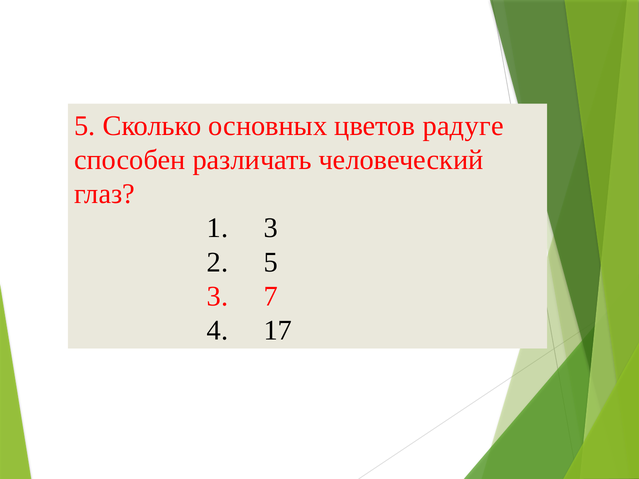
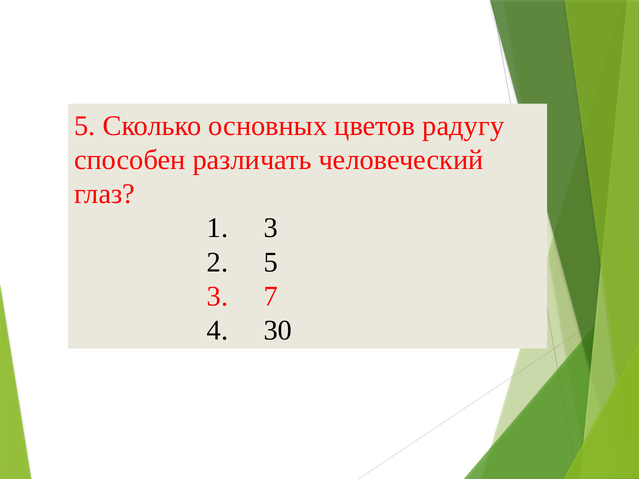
радуге: радуге -> радугу (463, 126)
17: 17 -> 30 (278, 330)
